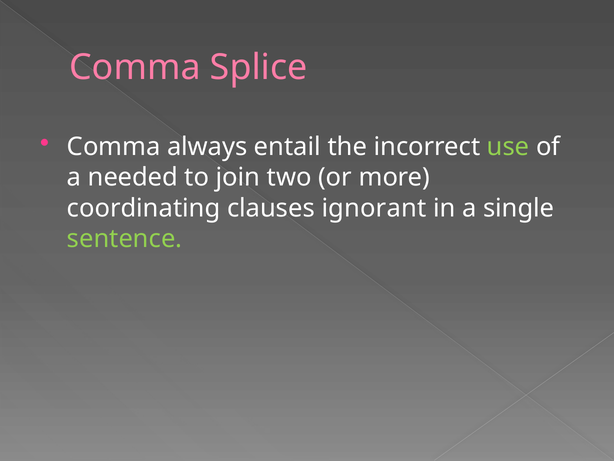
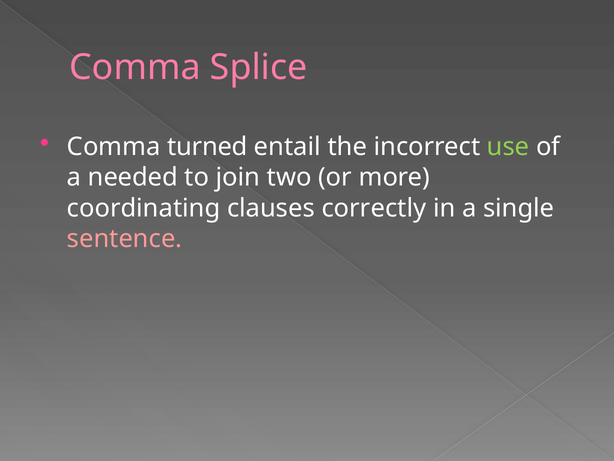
always: always -> turned (207, 147)
ignorant: ignorant -> correctly (374, 208)
sentence colour: light green -> pink (125, 239)
